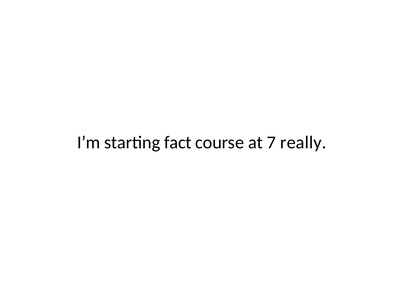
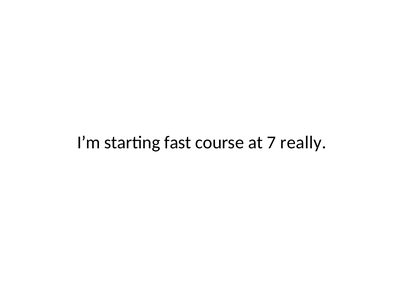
fact: fact -> fast (178, 142)
